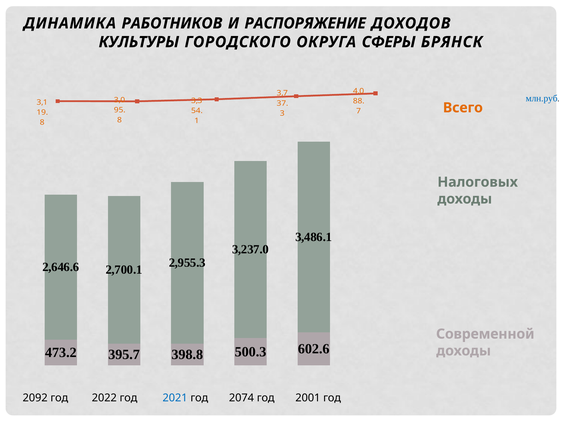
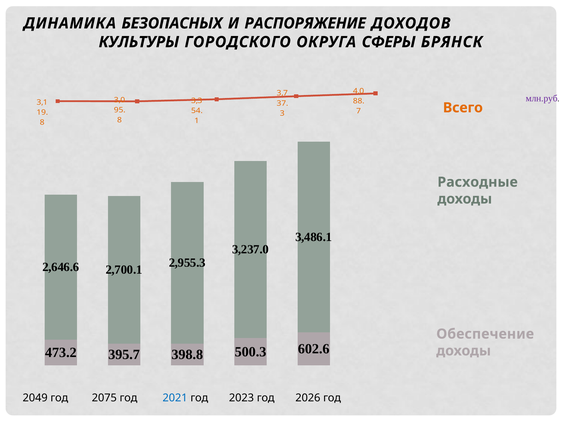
РАБОТНИКОВ: РАБОТНИКОВ -> БЕЗОПАСНЫХ (172, 23)
млн.руб colour: blue -> purple (542, 99)
Налоговых: Налоговых -> Расходные (478, 182)
Современной: Современной -> Обеспечение (485, 334)
2092: 2092 -> 2049 (35, 398)
2022: 2022 -> 2075 (104, 398)
2074: 2074 -> 2023 (241, 398)
2001: 2001 -> 2026 (308, 398)
